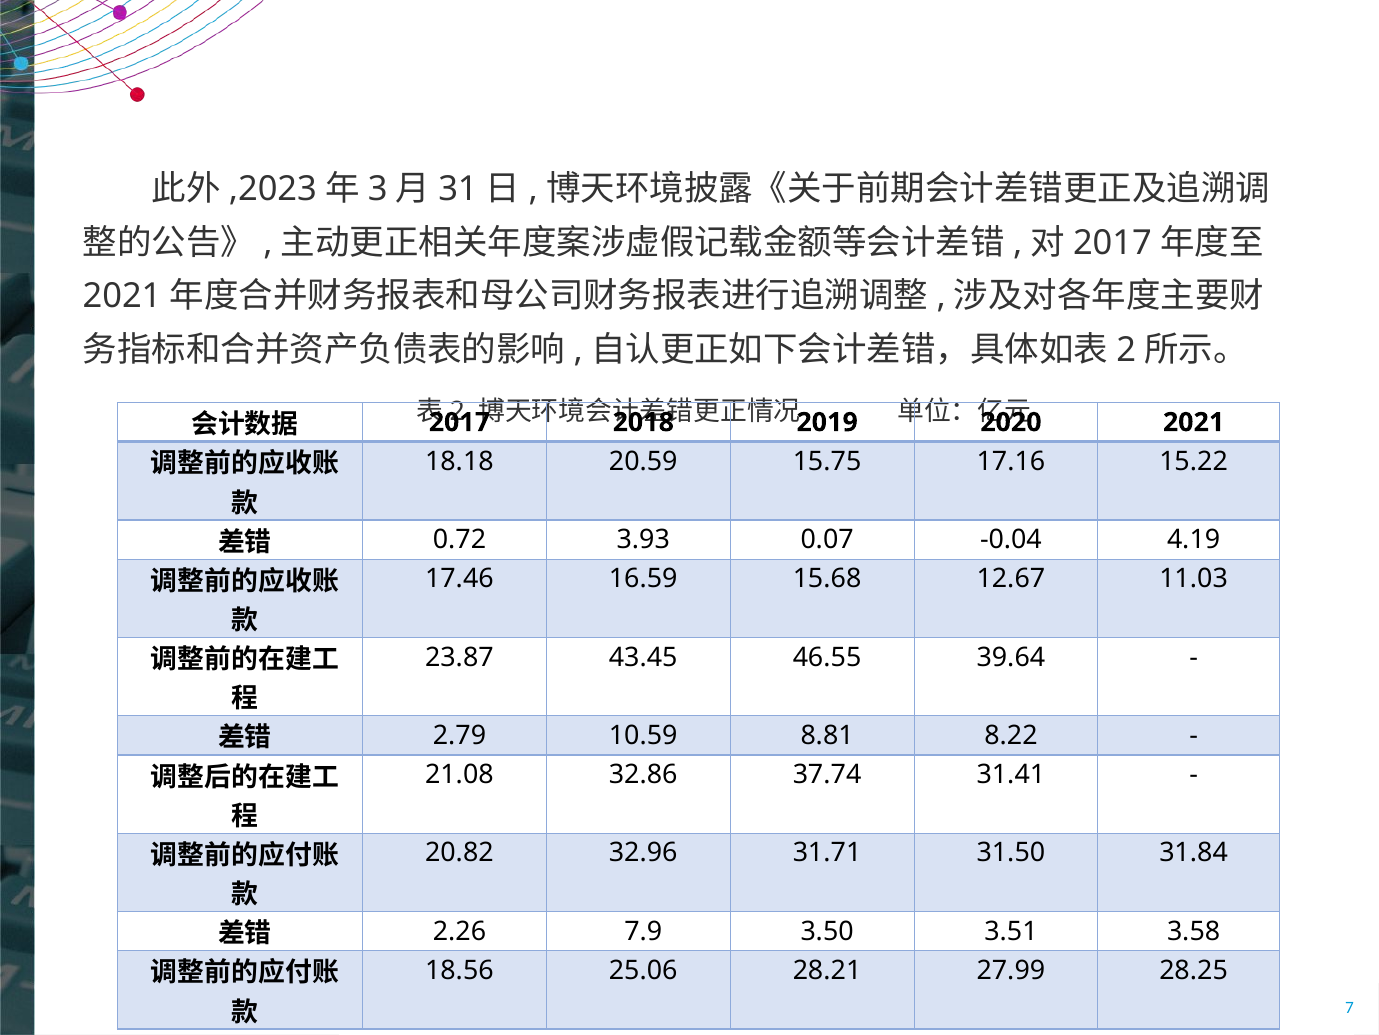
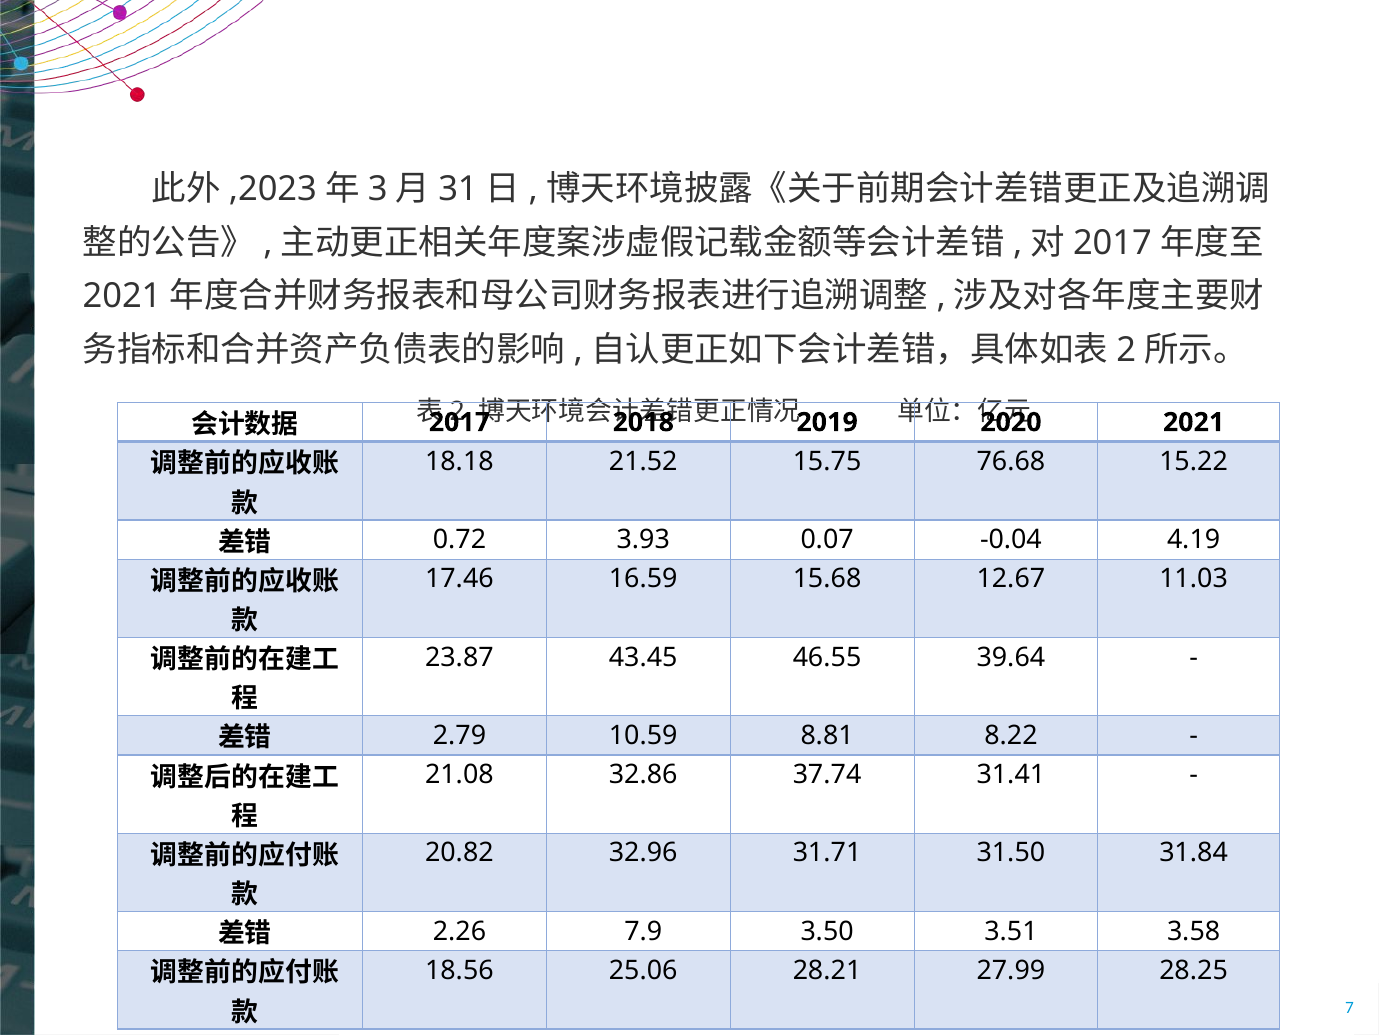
20.59: 20.59 -> 21.52 (643, 461)
17.16: 17.16 -> 76.68 (1011, 461)
